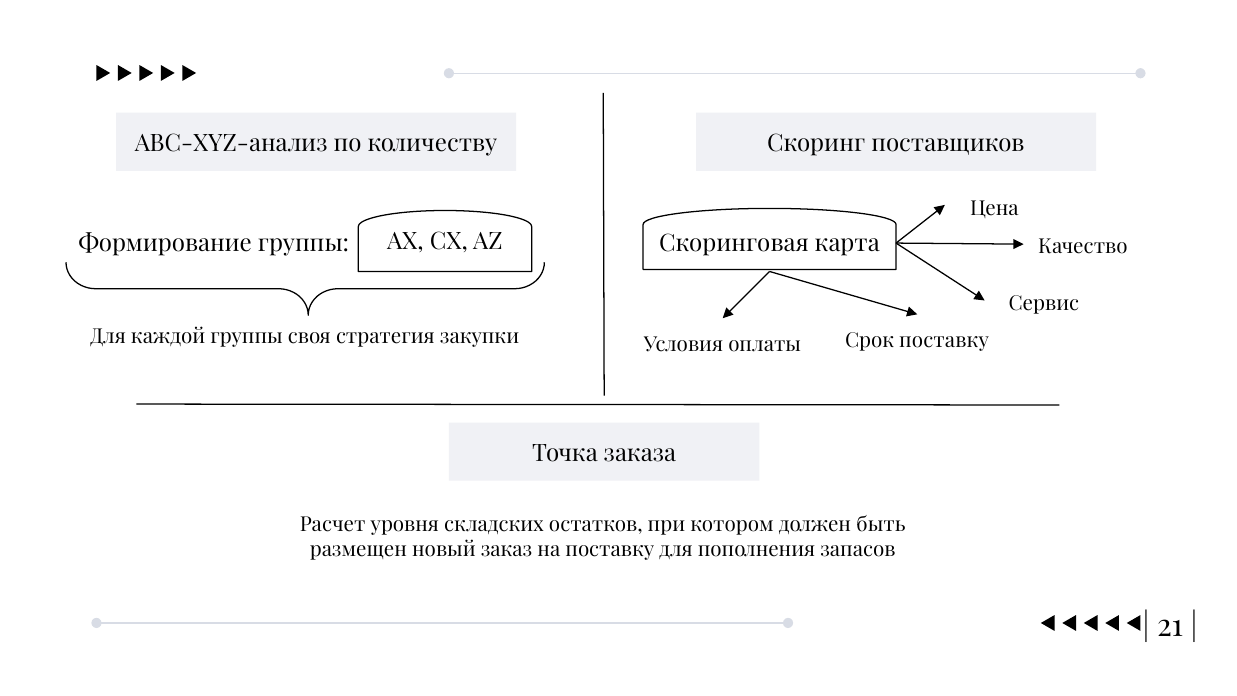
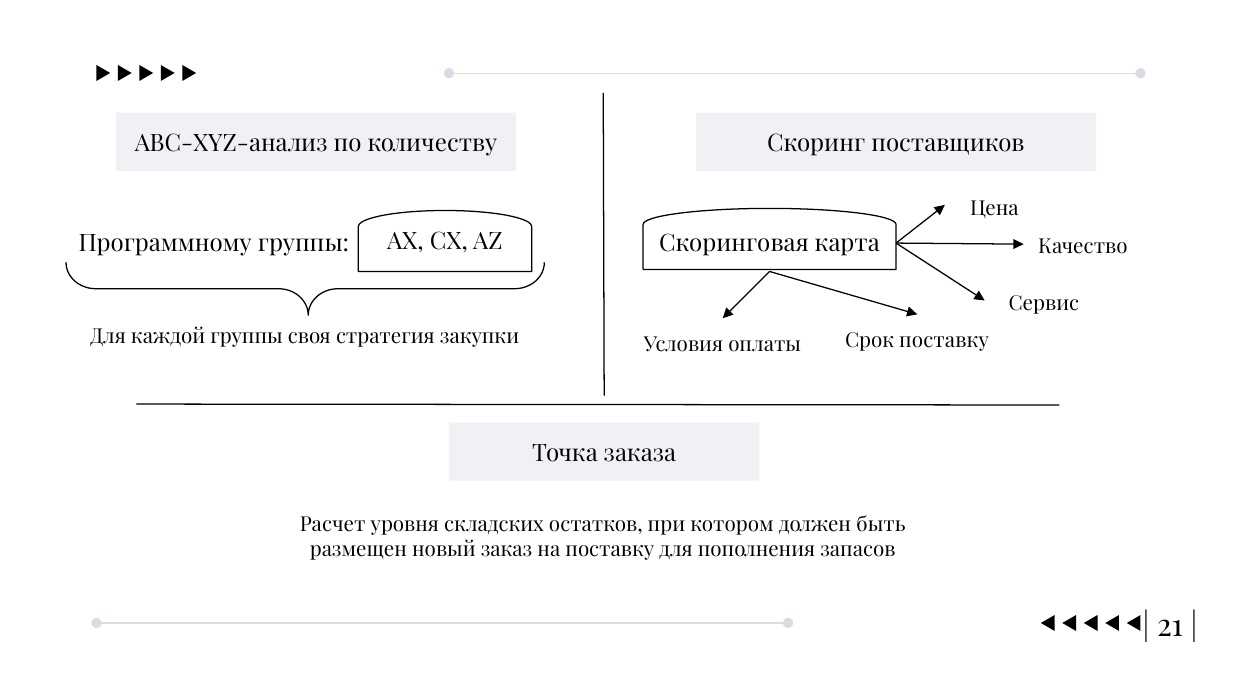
Формирование: Формирование -> Программному (165, 243)
